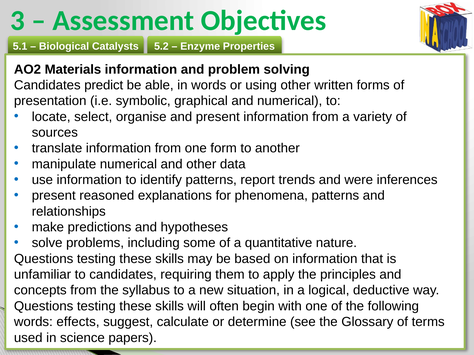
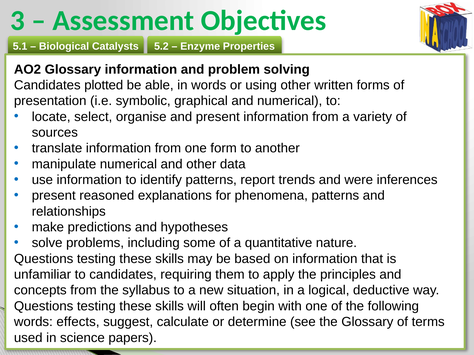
AO2 Materials: Materials -> Glossary (73, 69)
predict: predict -> plotted (104, 85)
